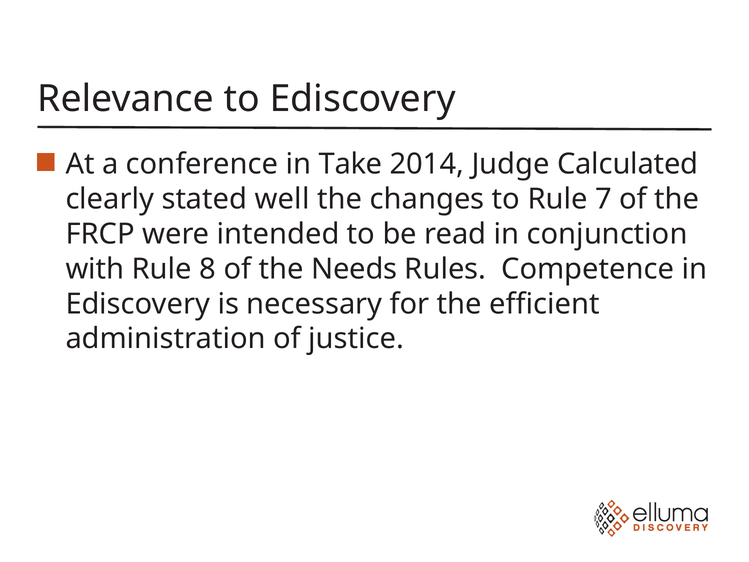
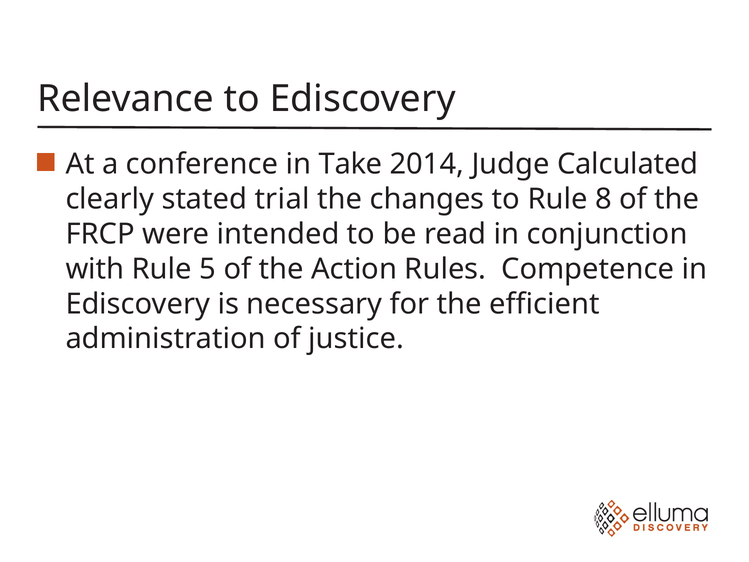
well: well -> trial (282, 199)
7: 7 -> 8 (603, 199)
8: 8 -> 5 (208, 269)
Needs: Needs -> Action (354, 269)
